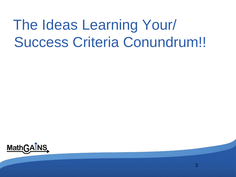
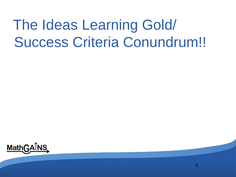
Your/: Your/ -> Gold/ (159, 25)
